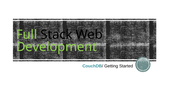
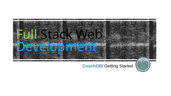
Development colour: light green -> light blue (56, 47)
